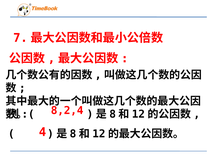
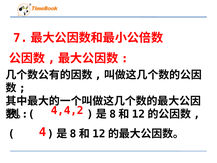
8,2,4: 8,2,4 -> 4,4,2 (67, 110)
